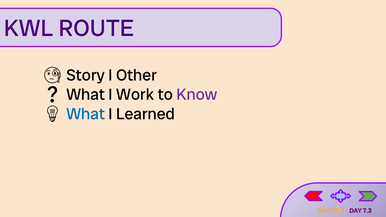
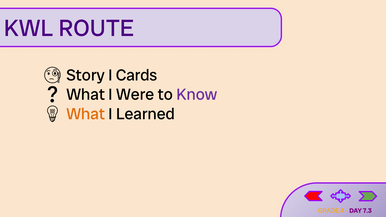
Other: Other -> Cards (137, 75)
Work: Work -> Were (135, 95)
What colour: blue -> orange (86, 114)
